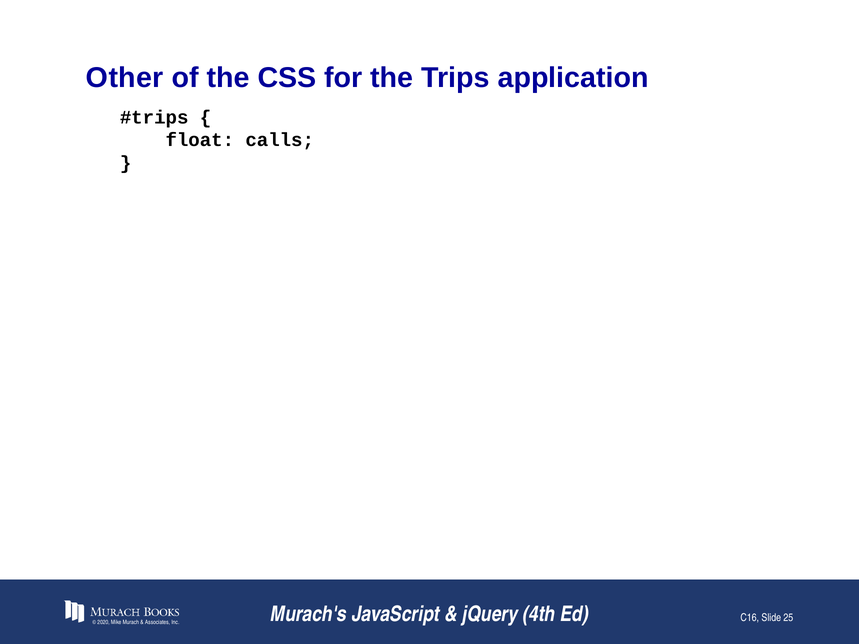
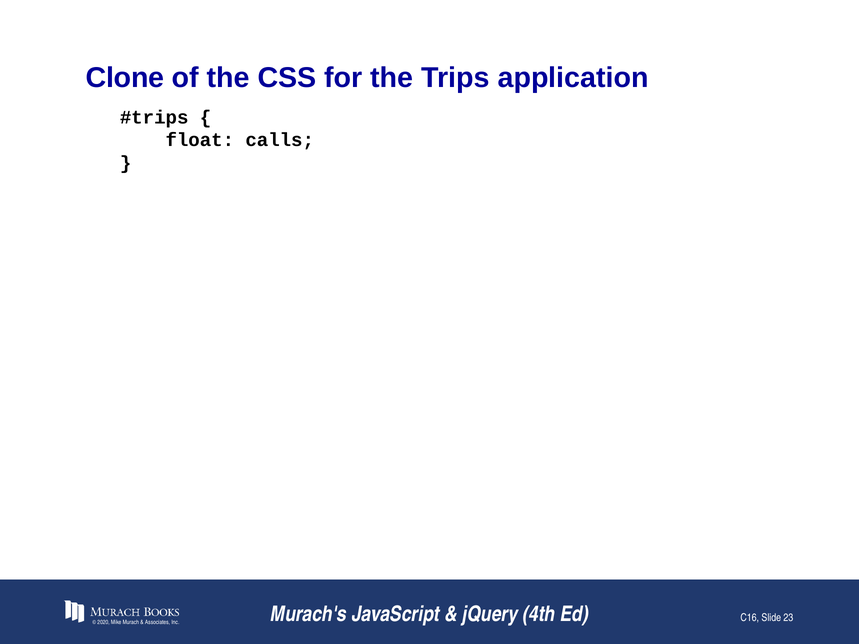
Other: Other -> Clone (125, 78)
25: 25 -> 23 (788, 618)
